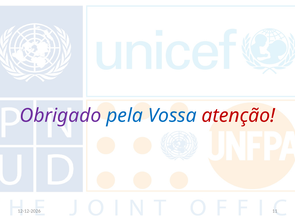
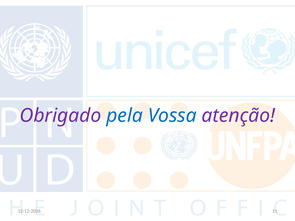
atenção colour: red -> purple (238, 116)
